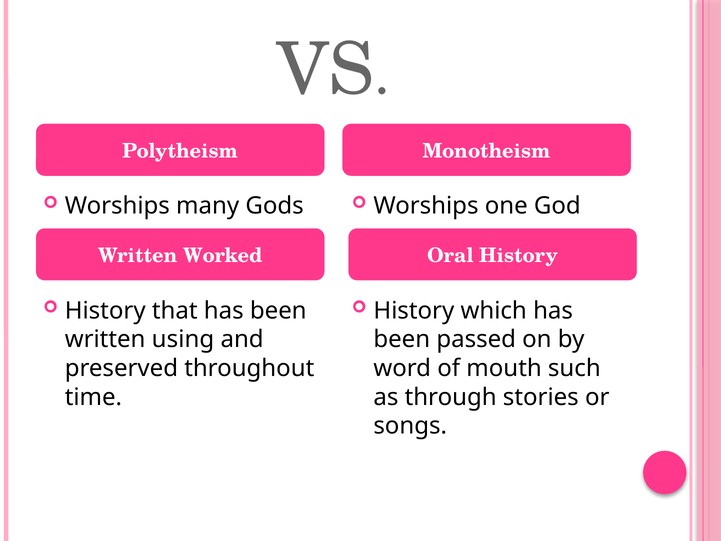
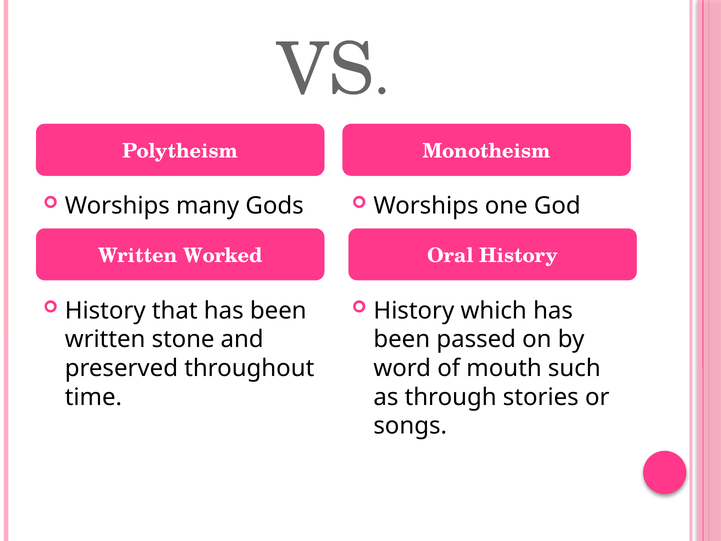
using: using -> stone (183, 339)
